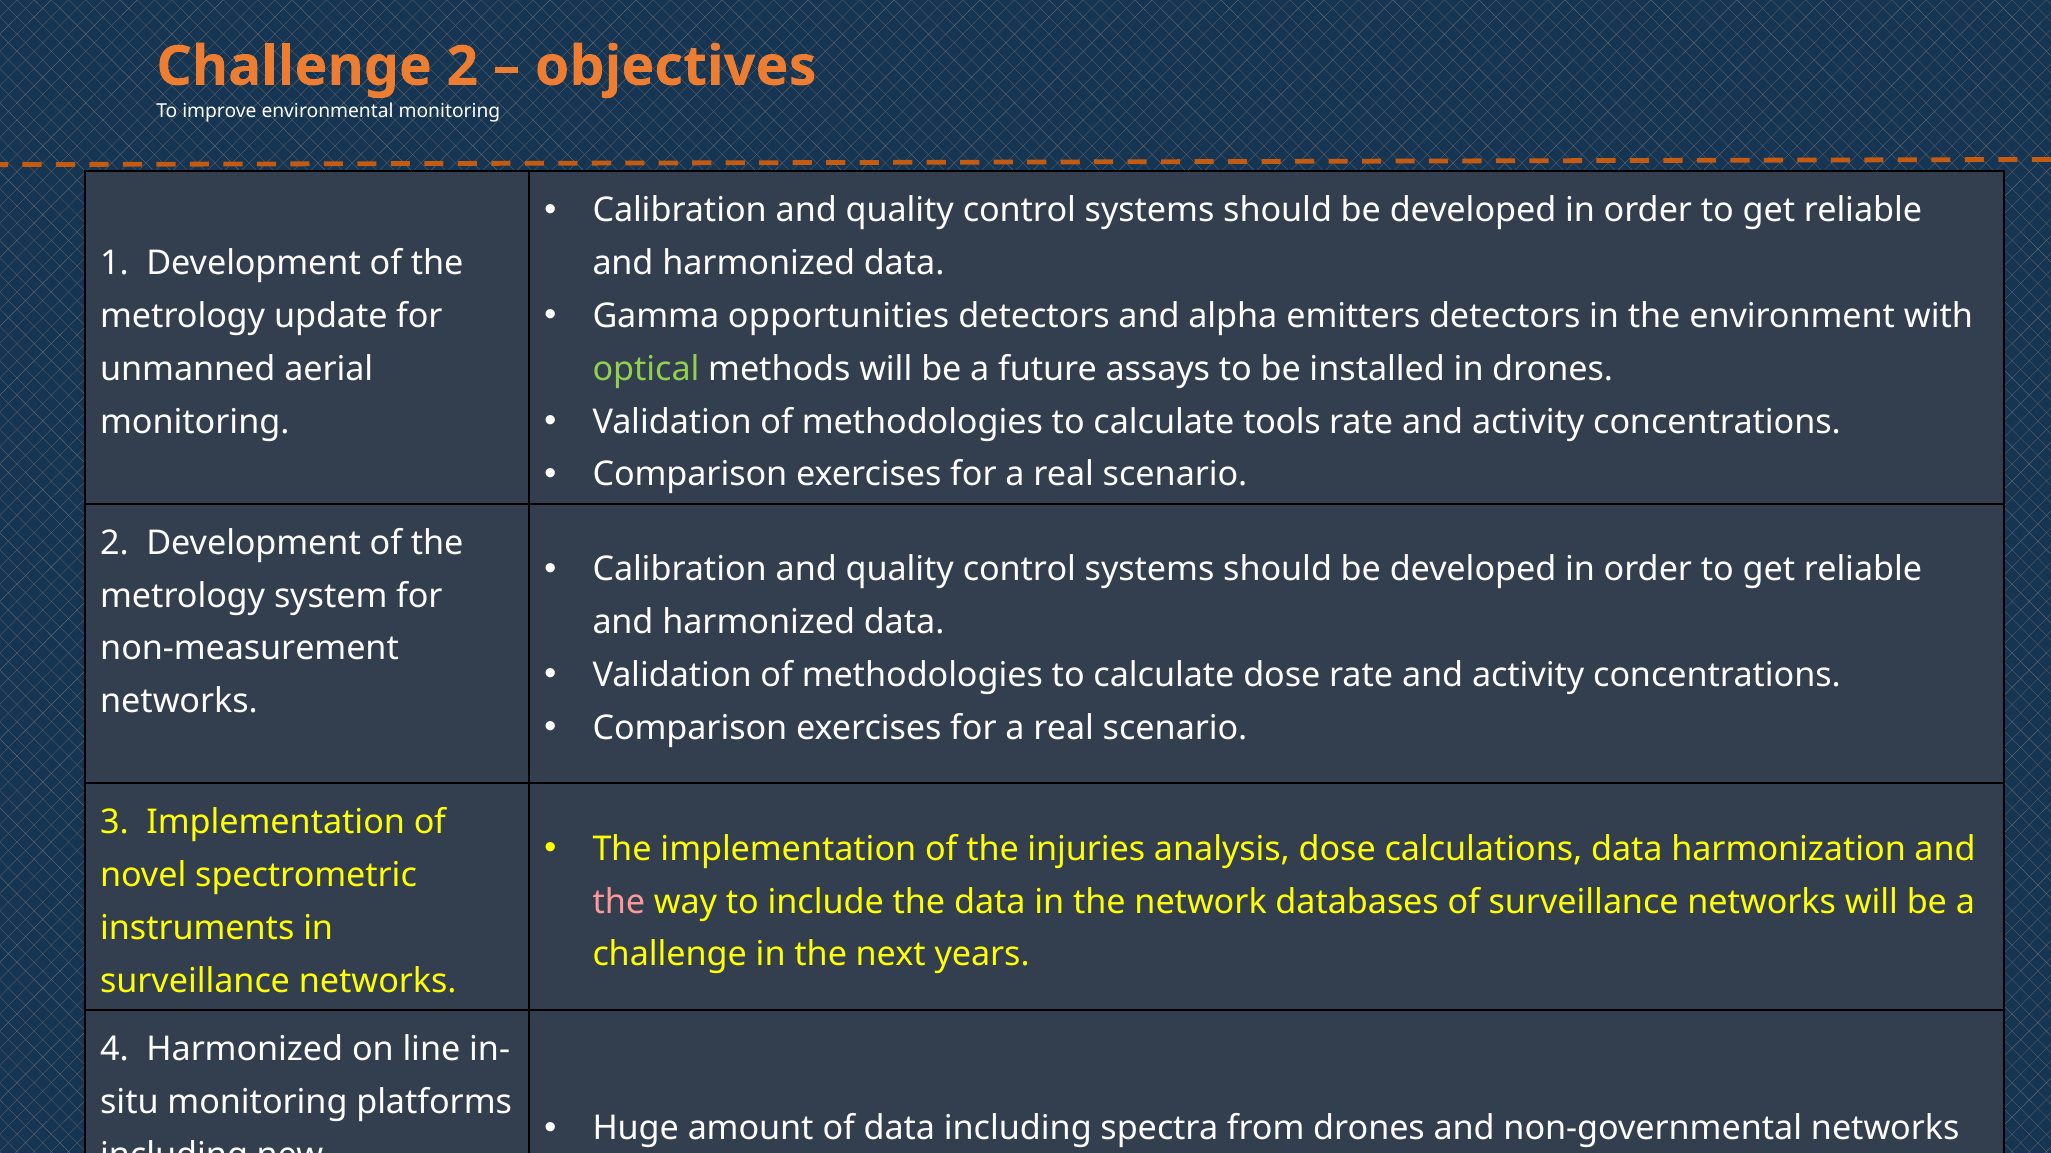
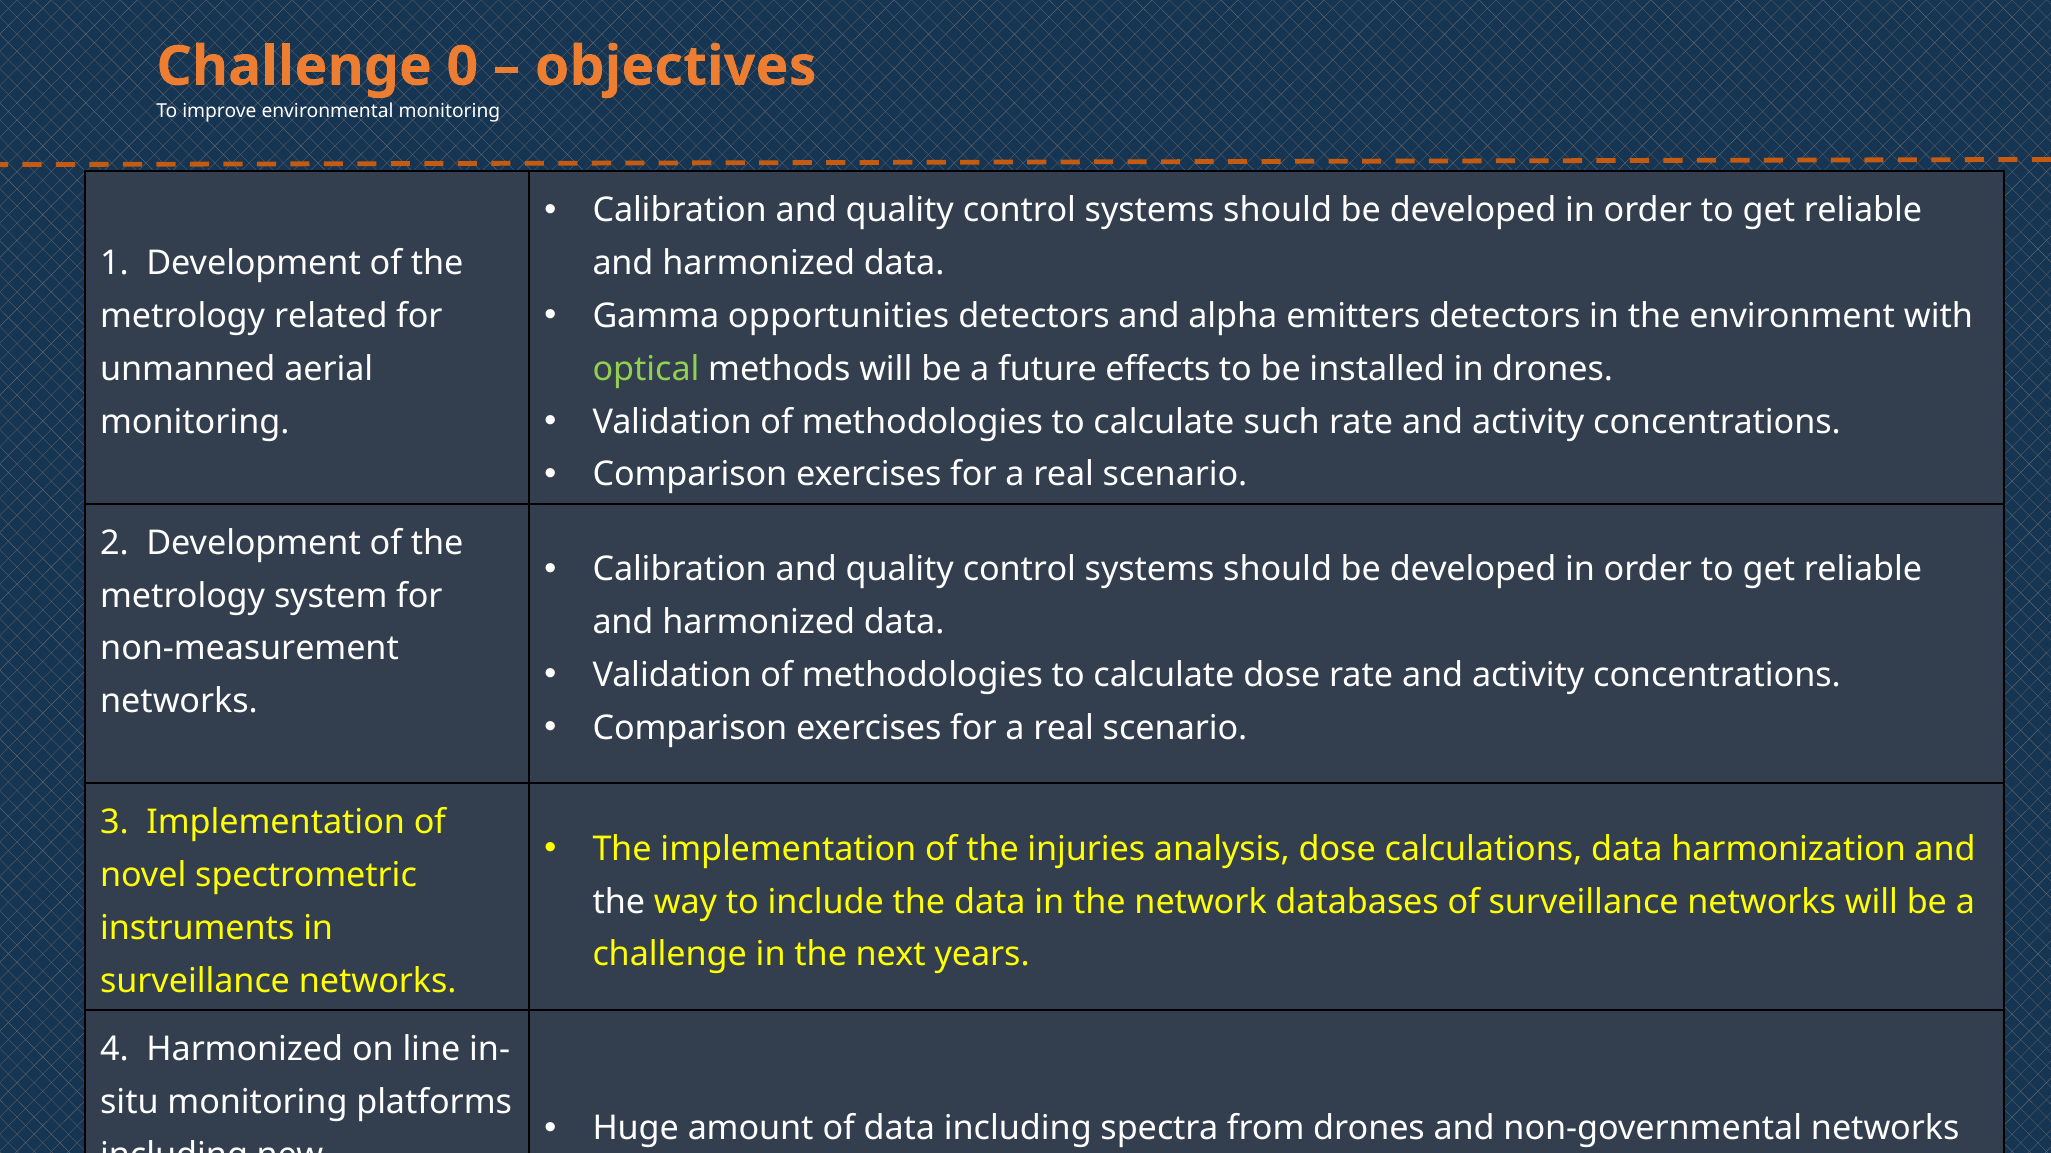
2: 2 -> 0 (462, 67)
update: update -> related (331, 316)
assays: assays -> effects (1158, 369)
tools: tools -> such (1282, 422)
the colour: pink -> white (619, 902)
